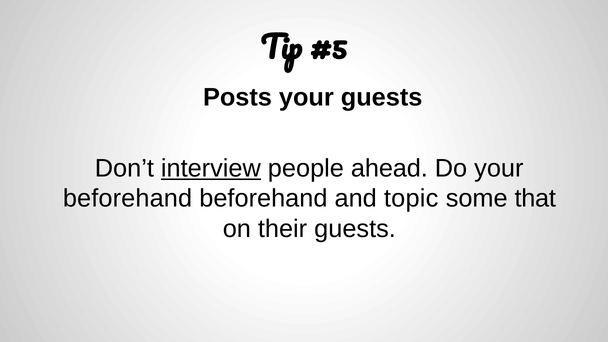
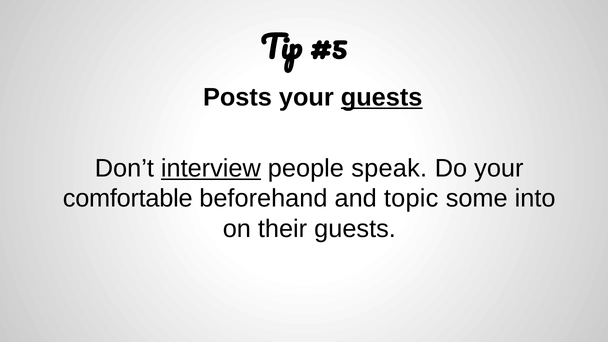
guests underline: none -> present (382, 97)
ahead: ahead -> speak (389, 168)
beforehand: beforehand -> comfortable (128, 199)
that: that -> into (535, 199)
